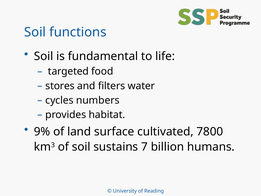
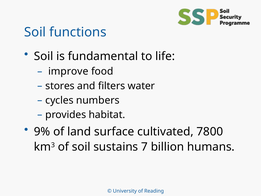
targeted: targeted -> improve (68, 71)
